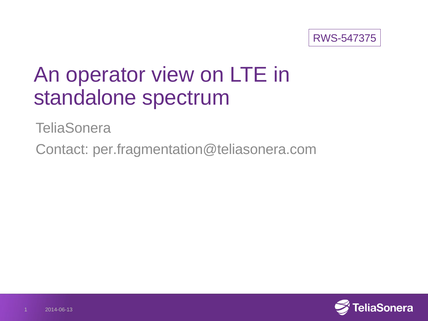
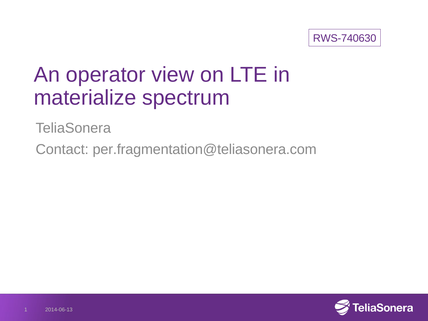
RWS-547375: RWS-547375 -> RWS-740630 (345, 38)
standalone: standalone -> materialize (85, 98)
